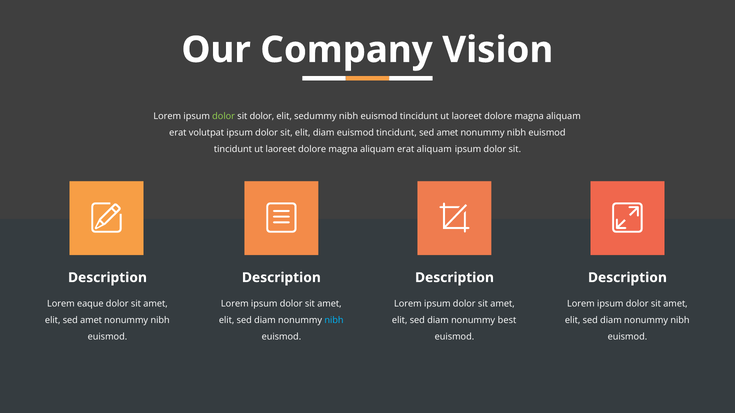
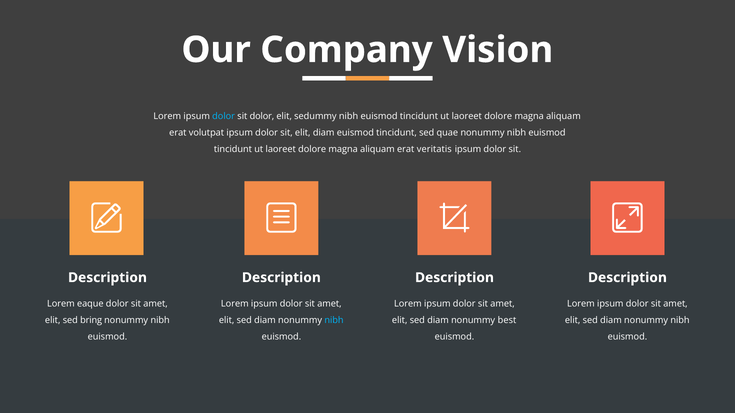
dolor colour: light green -> light blue (224, 116)
tincidunt sed amet: amet -> quae (447, 133)
erat aliquam: aliquam -> veritatis (434, 150)
elit sed amet: amet -> bring (91, 321)
